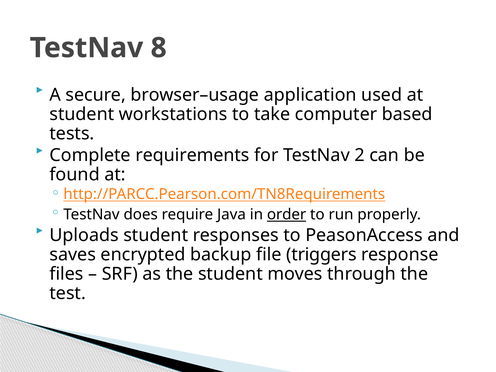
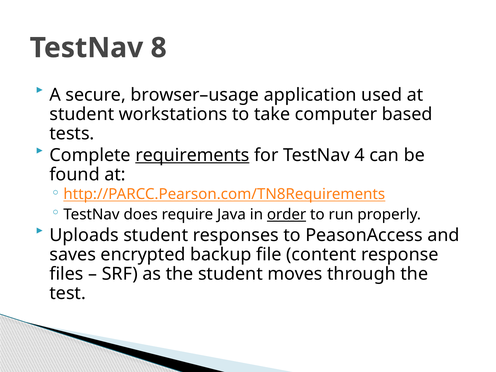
requirements underline: none -> present (192, 155)
2: 2 -> 4 (360, 155)
triggers: triggers -> content (321, 255)
